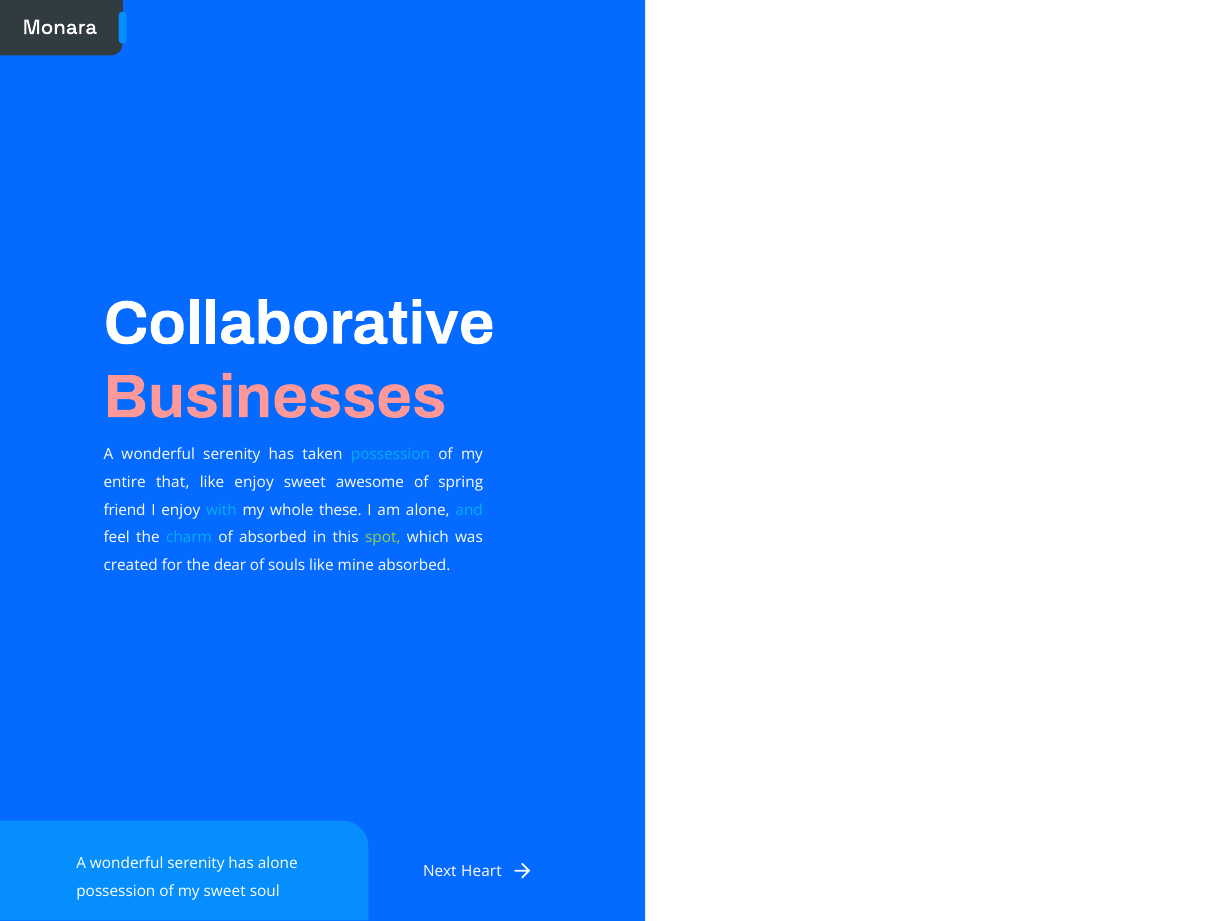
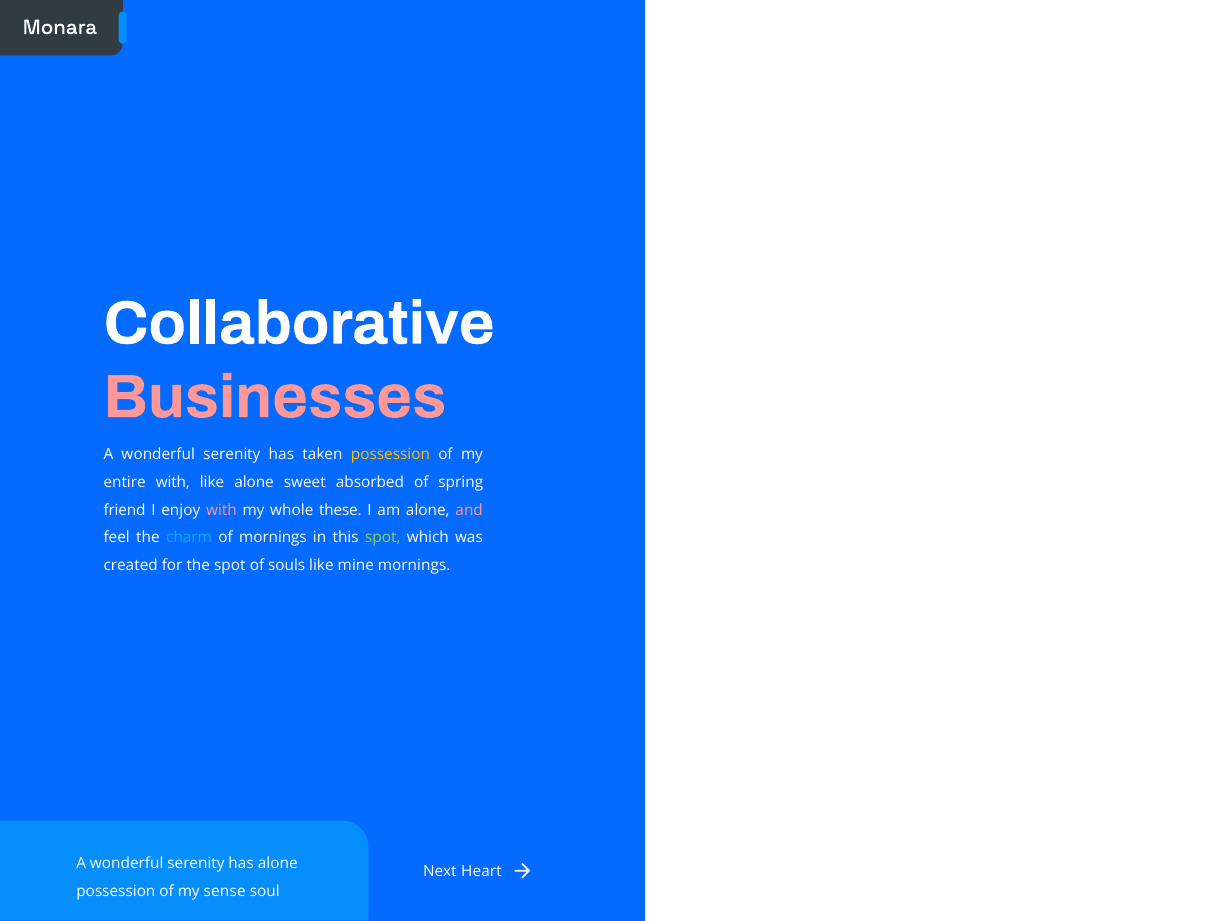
possession colour: light blue -> yellow (390, 455)
entire that: that -> with (173, 482)
like enjoy: enjoy -> alone (254, 482)
awesome: awesome -> absorbed (370, 482)
with colour: light blue -> pink (221, 510)
and colour: light blue -> pink (469, 510)
of absorbed: absorbed -> mornings (273, 538)
the dear: dear -> spot (230, 566)
mine absorbed: absorbed -> mornings (414, 566)
my sweet: sweet -> sense (225, 891)
